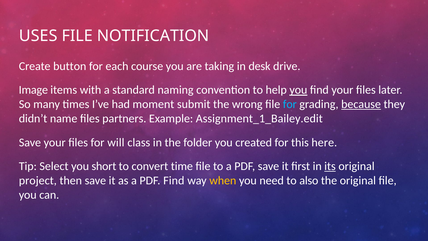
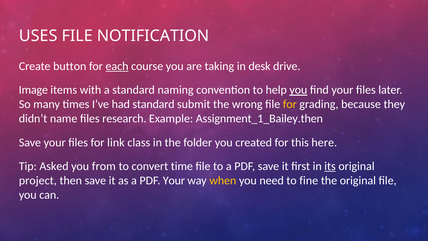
each underline: none -> present (117, 66)
had moment: moment -> standard (154, 104)
for colour: light blue -> yellow (290, 104)
because underline: present -> none (361, 104)
partners: partners -> research (124, 119)
Assignment_1_Bailey.edit: Assignment_1_Bailey.edit -> Assignment_1_Bailey.then (259, 119)
will: will -> link (116, 142)
Select: Select -> Asked (54, 166)
short: short -> from (104, 166)
PDF Find: Find -> Your (174, 180)
also: also -> fine (309, 180)
